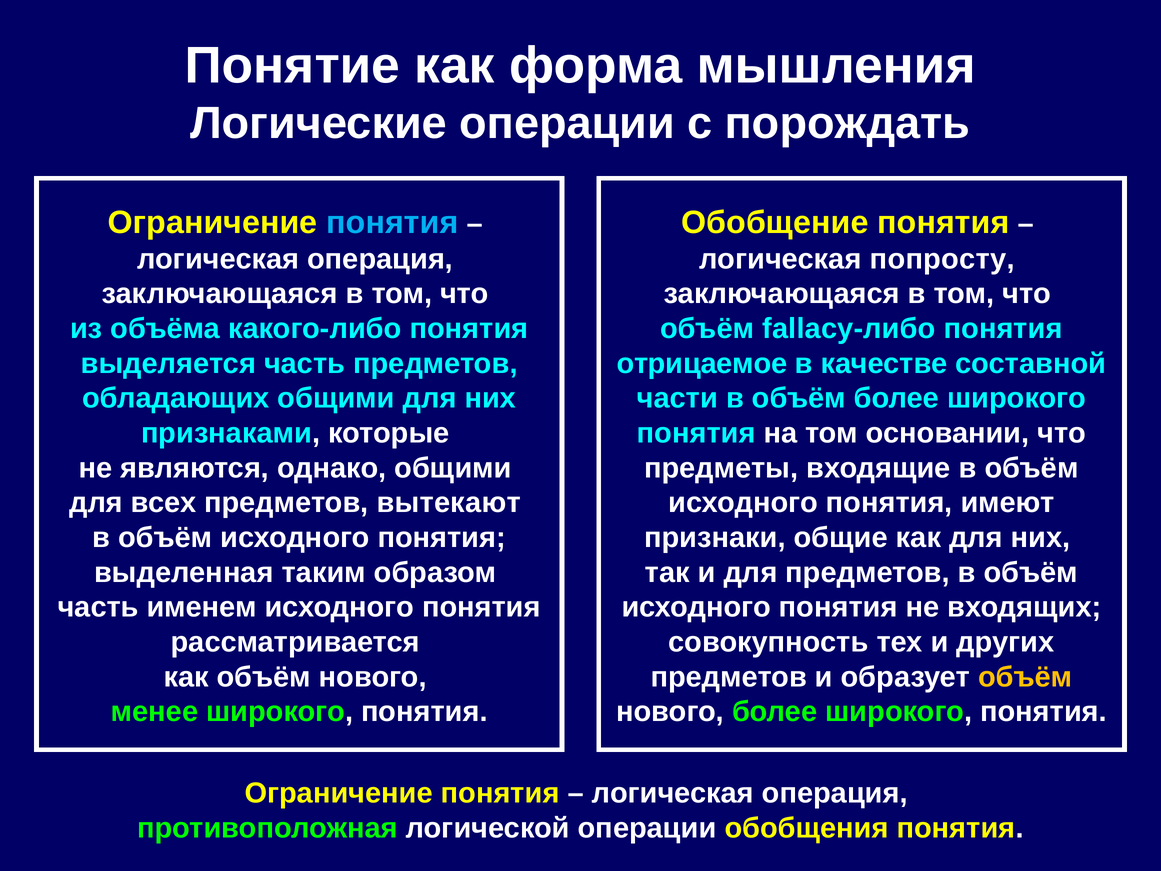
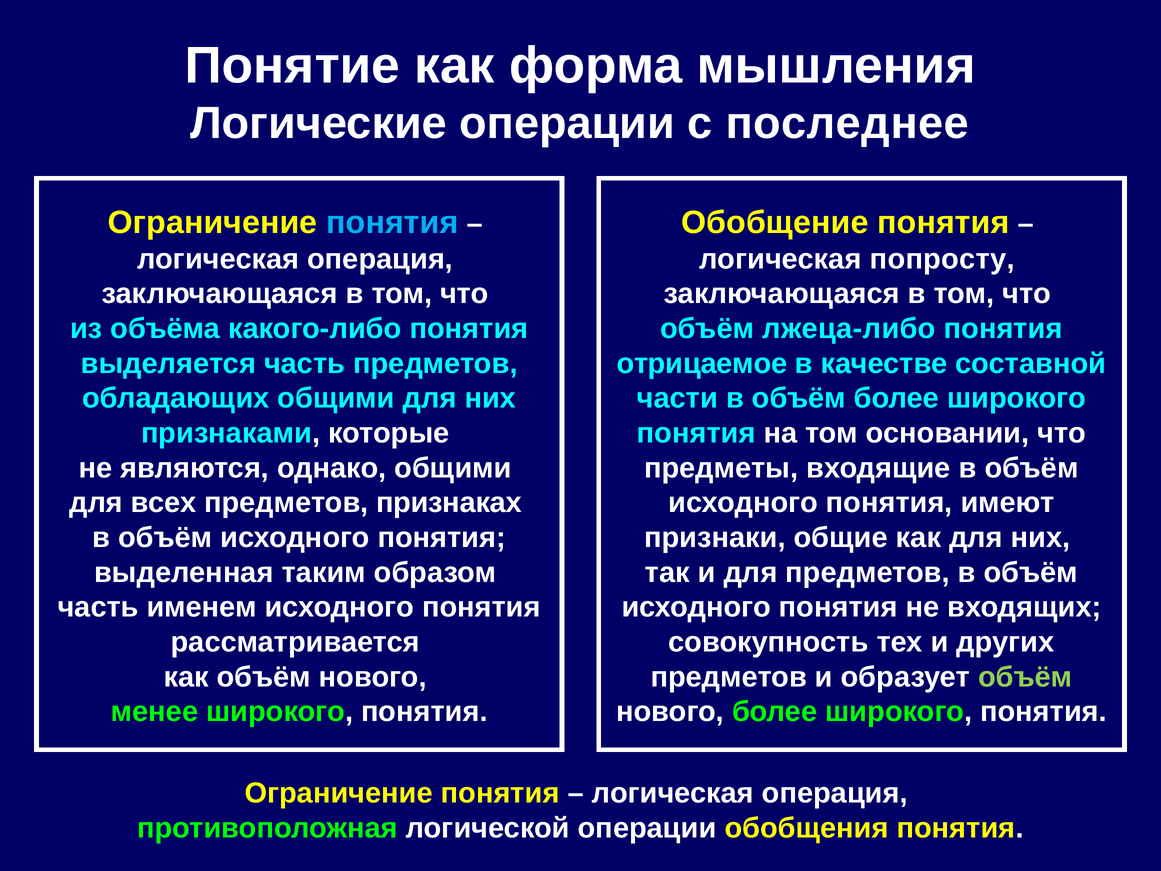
порождать: порождать -> последнее (847, 123)
fallacy-либо: fallacy-либо -> лжеца-либо (849, 329)
вытекают: вытекают -> признаках (449, 503)
объём colour: yellow -> light green (1025, 677)
